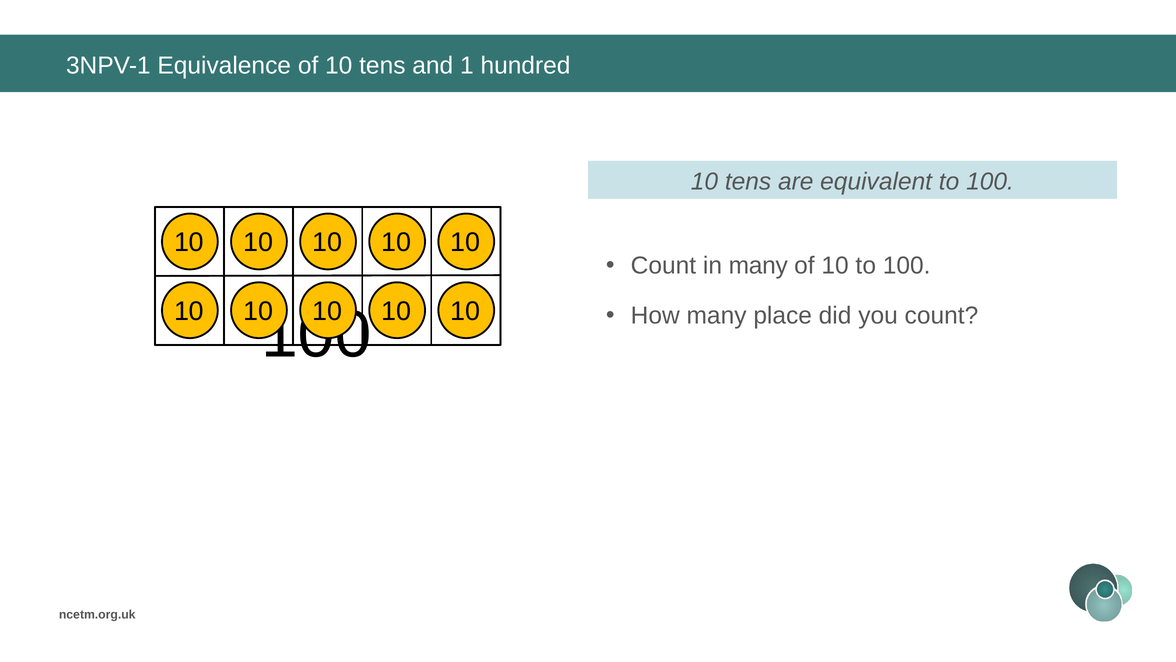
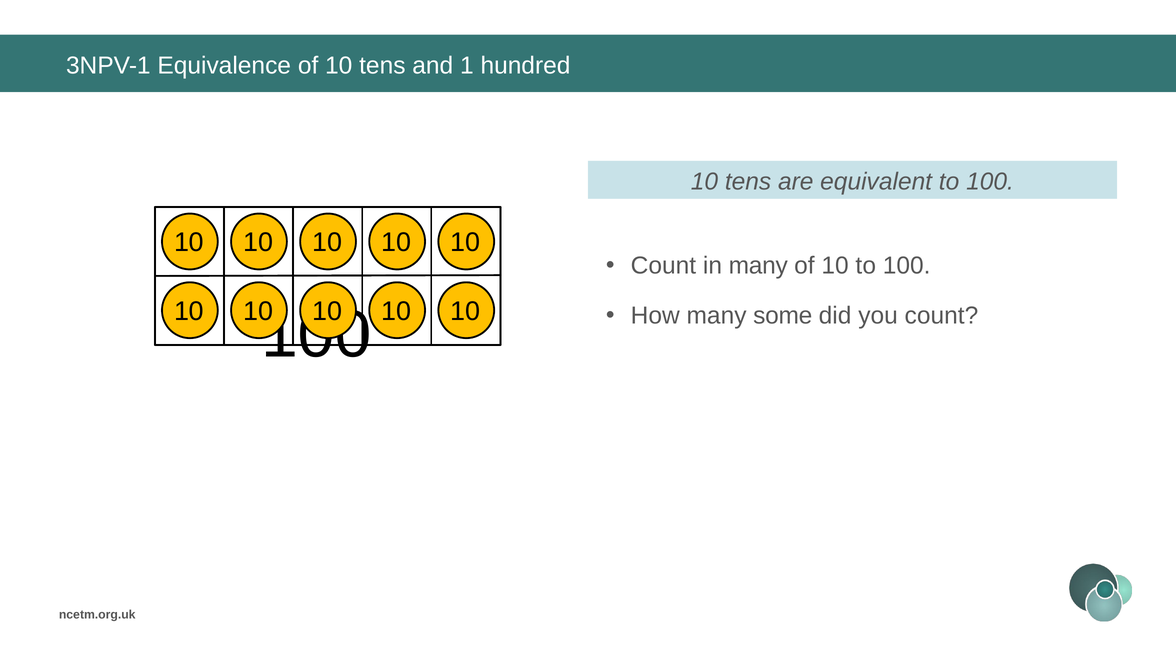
place: place -> some (783, 316)
